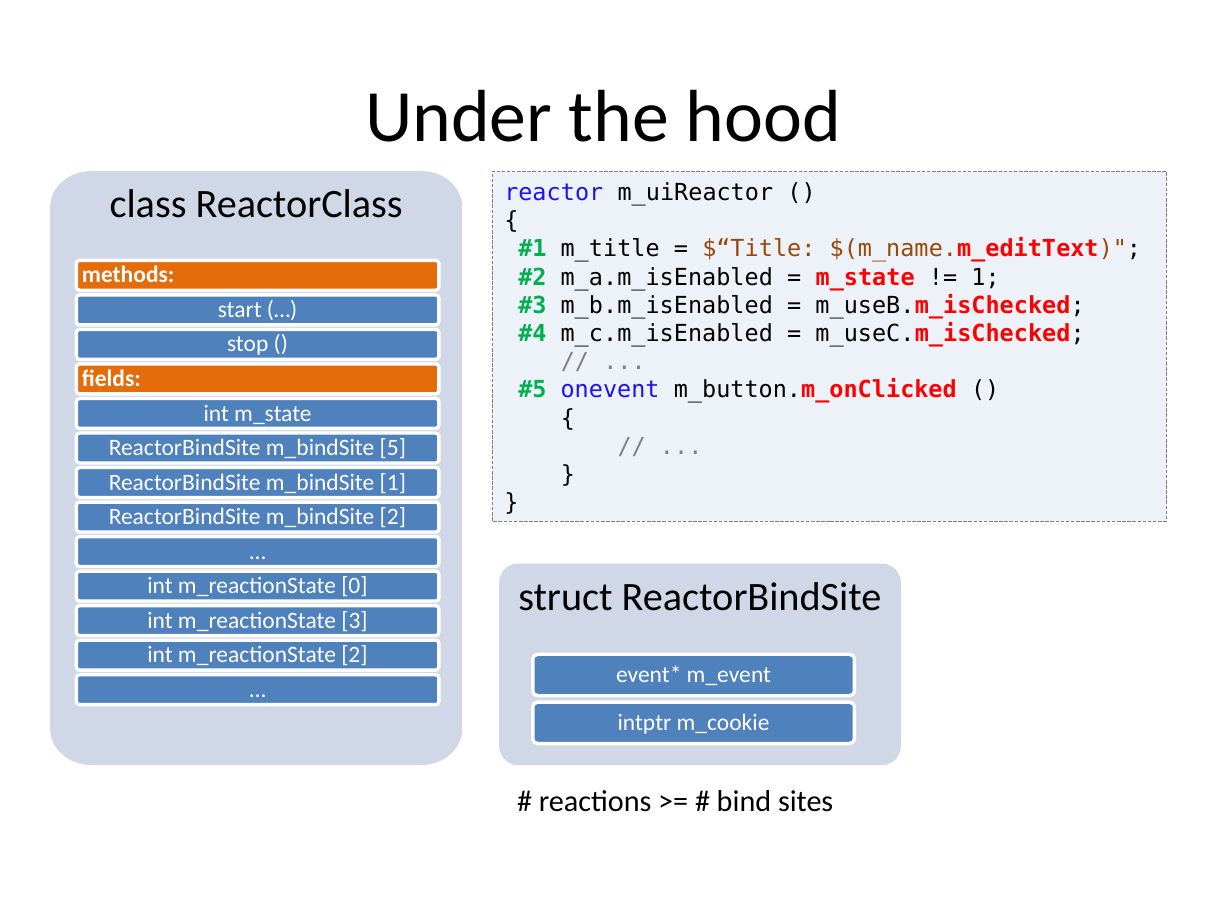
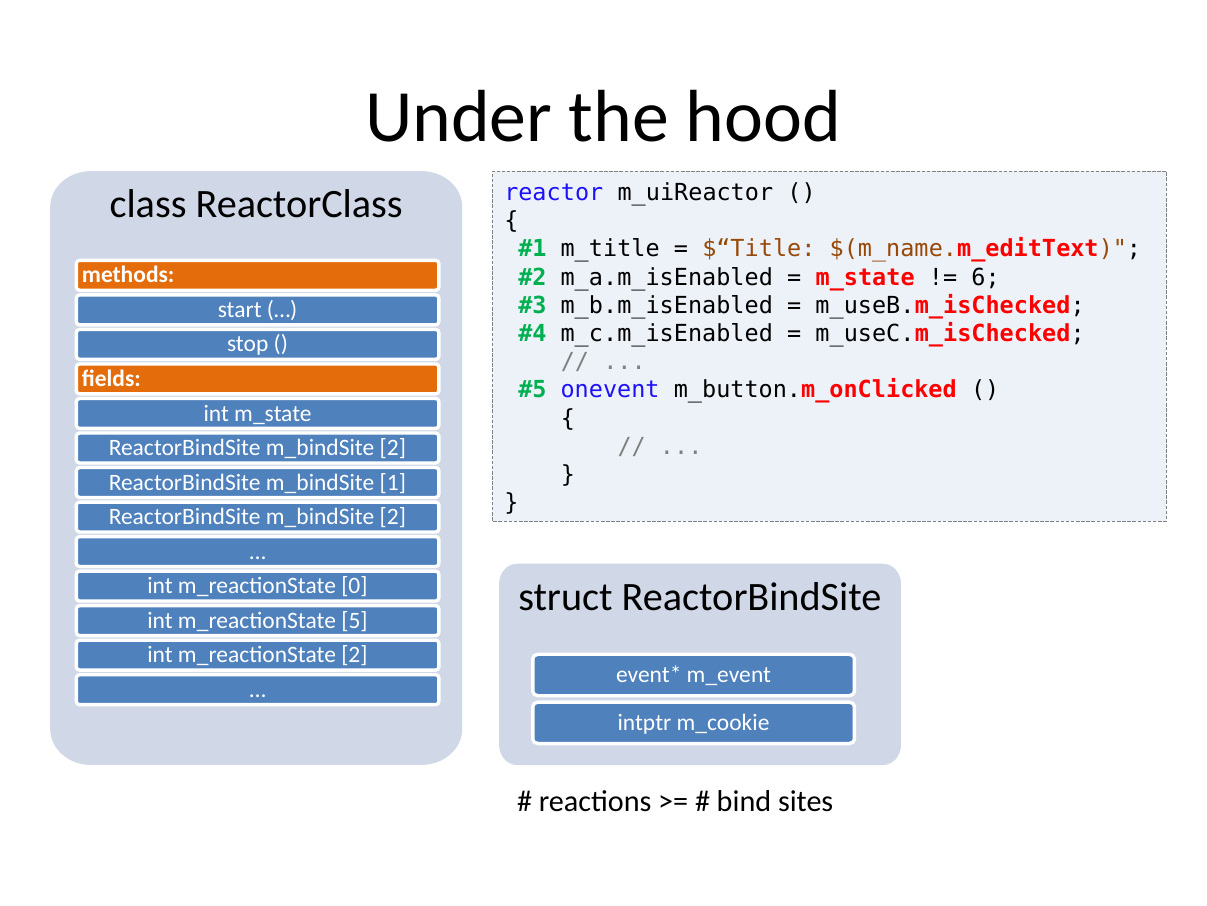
1: 1 -> 6 (986, 277)
5: 5 -> 2 (393, 447)
3: 3 -> 5 (355, 620)
